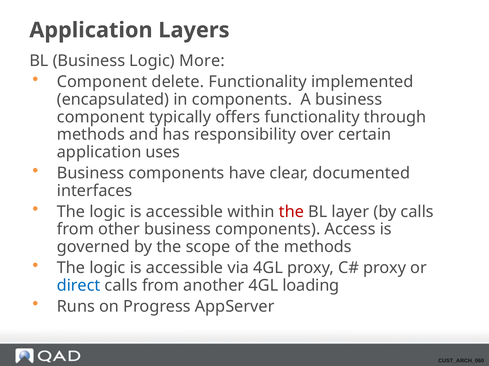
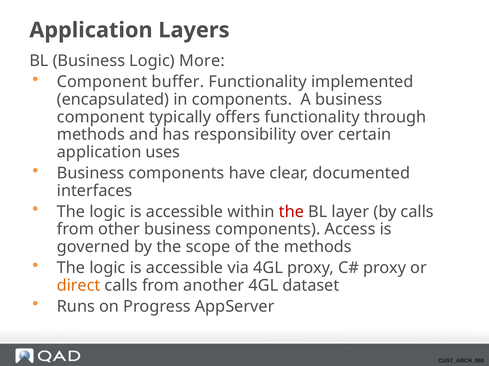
delete: delete -> buffer (178, 82)
direct colour: blue -> orange (79, 286)
loading: loading -> dataset (311, 286)
